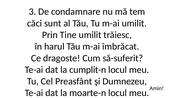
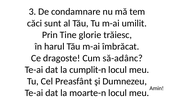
Tine umilit: umilit -> glorie (90, 35)
să-suferit: să-suferit -> să-adânc (123, 58)
